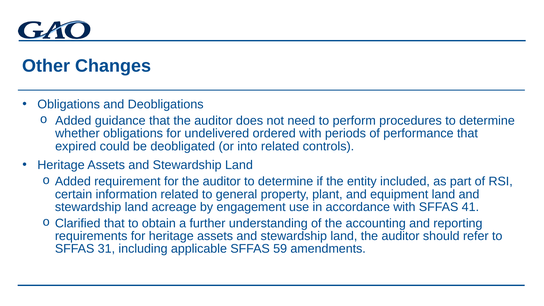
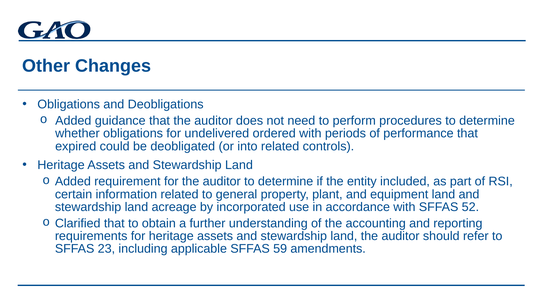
engagement: engagement -> incorporated (251, 207)
41: 41 -> 52 (470, 207)
31: 31 -> 23 (106, 249)
